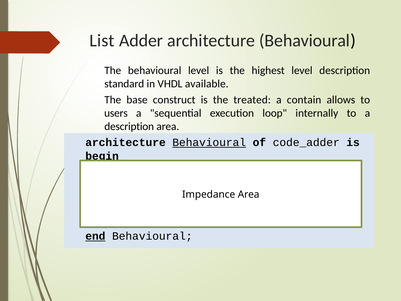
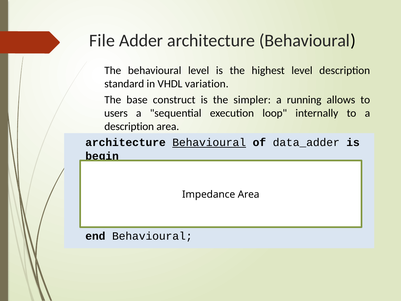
List: List -> File (102, 40)
available: available -> variation (207, 84)
treated: treated -> simpler (252, 100)
contain: contain -> running (304, 100)
code_adder: code_adder -> data_adder (306, 142)
end underline: present -> none (95, 236)
